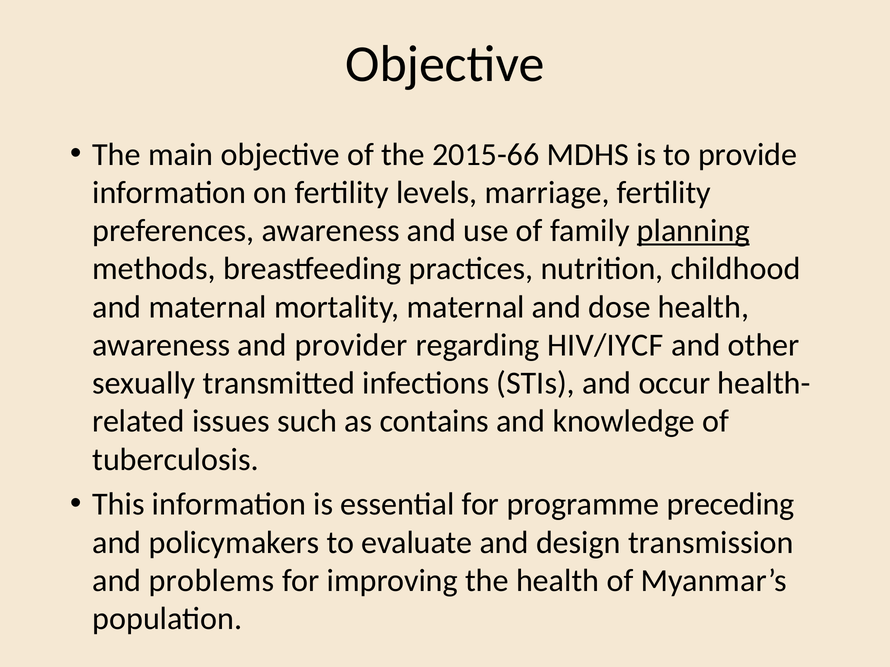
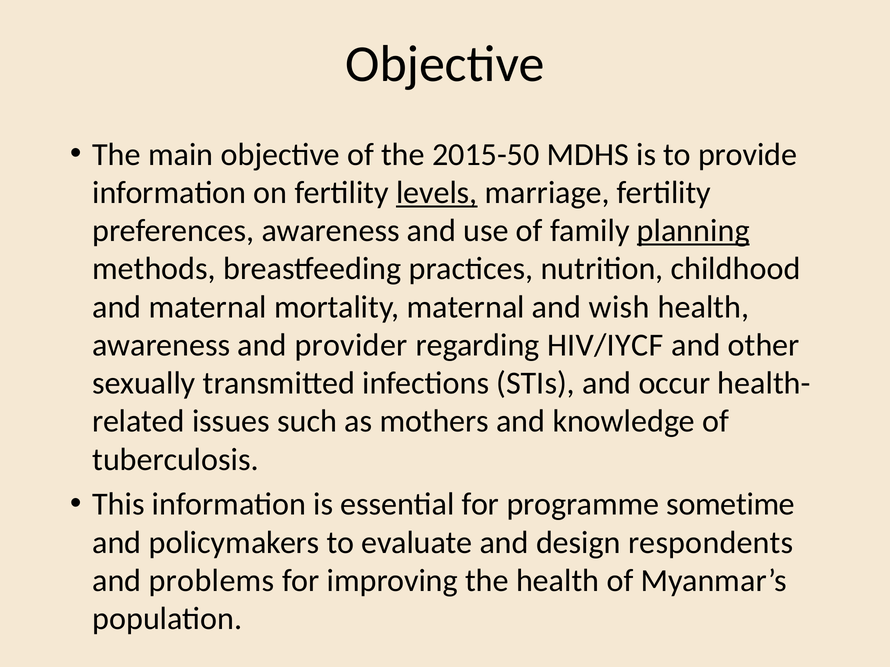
2015-66: 2015-66 -> 2015-50 (486, 155)
levels underline: none -> present (437, 193)
dose: dose -> wish (619, 307)
contains: contains -> mothers (434, 422)
preceding: preceding -> sometime (731, 505)
transmission: transmission -> respondents (711, 543)
